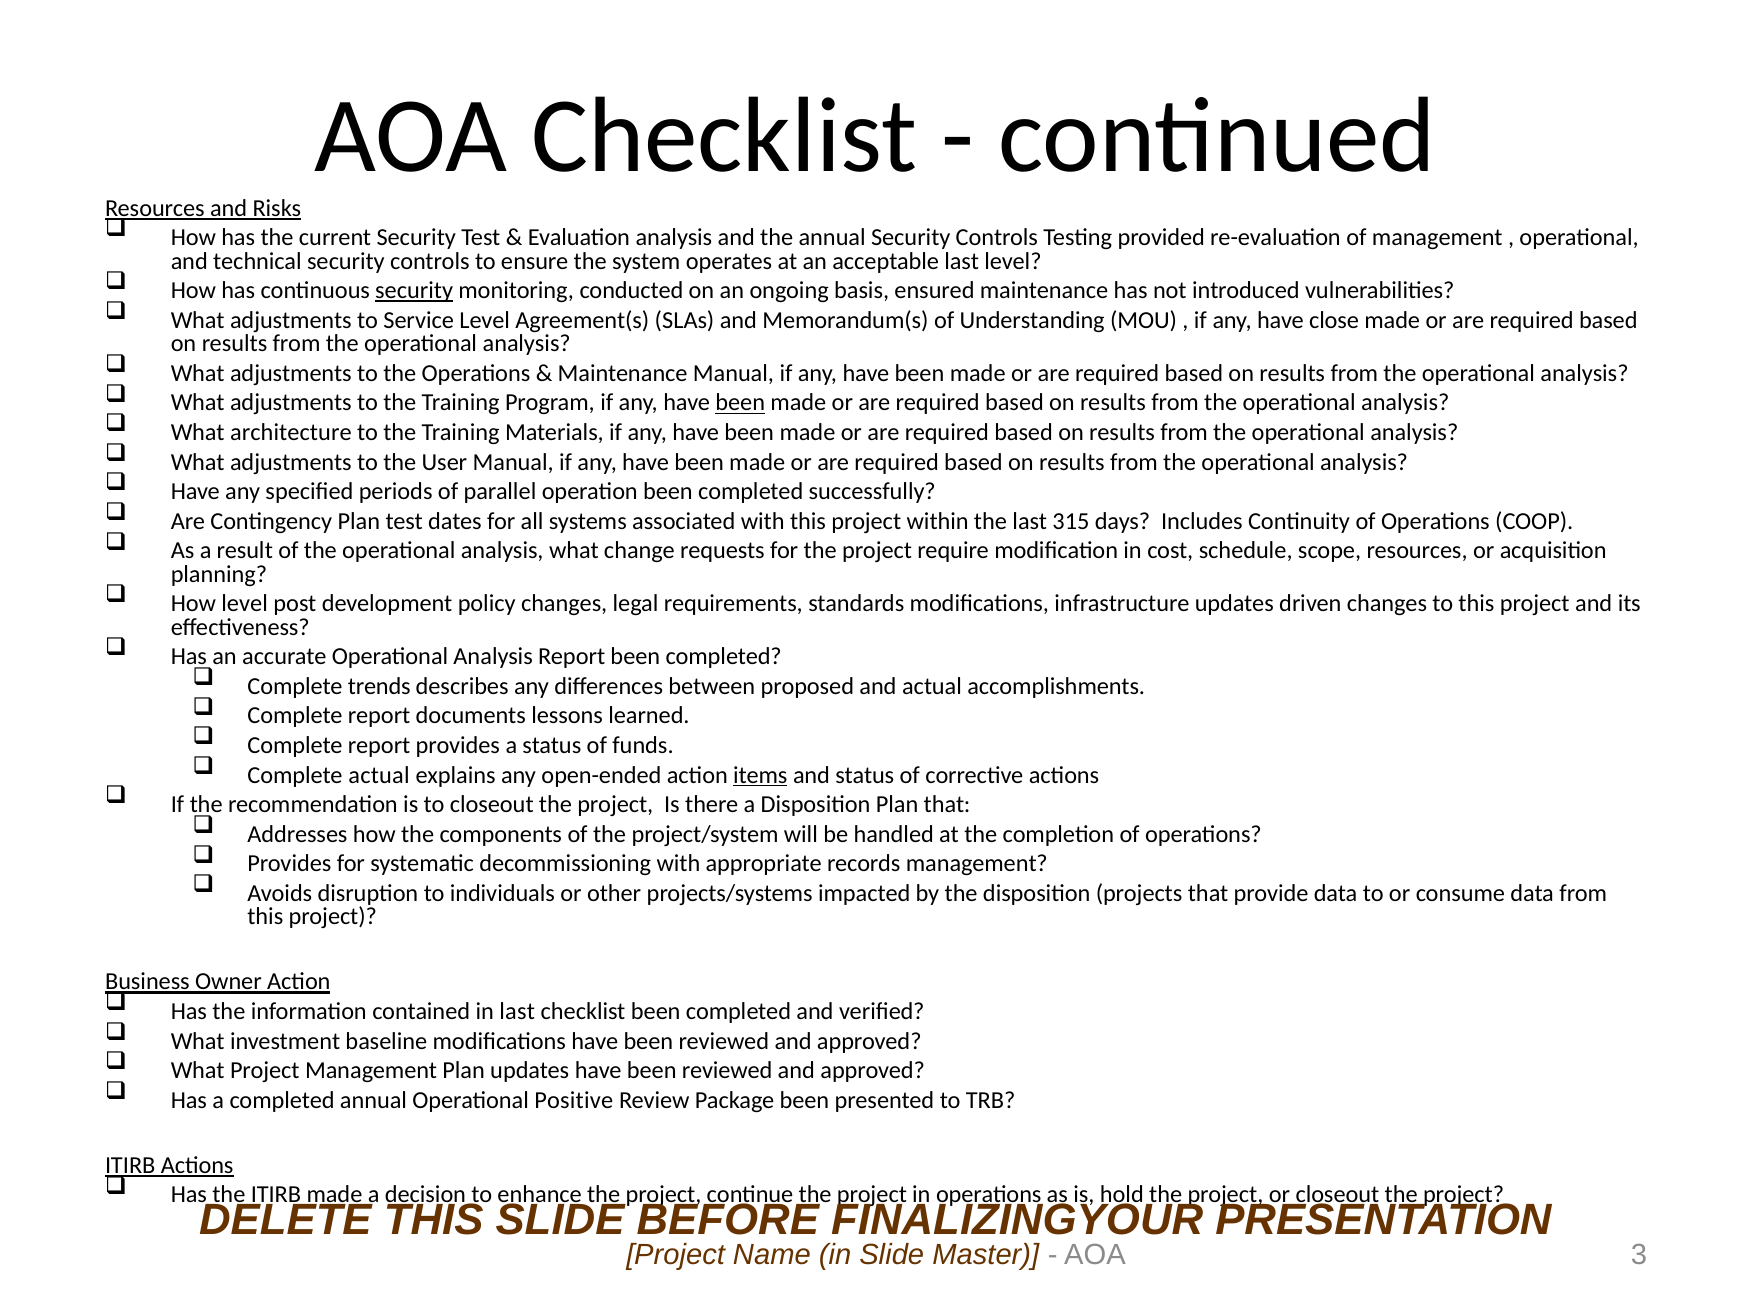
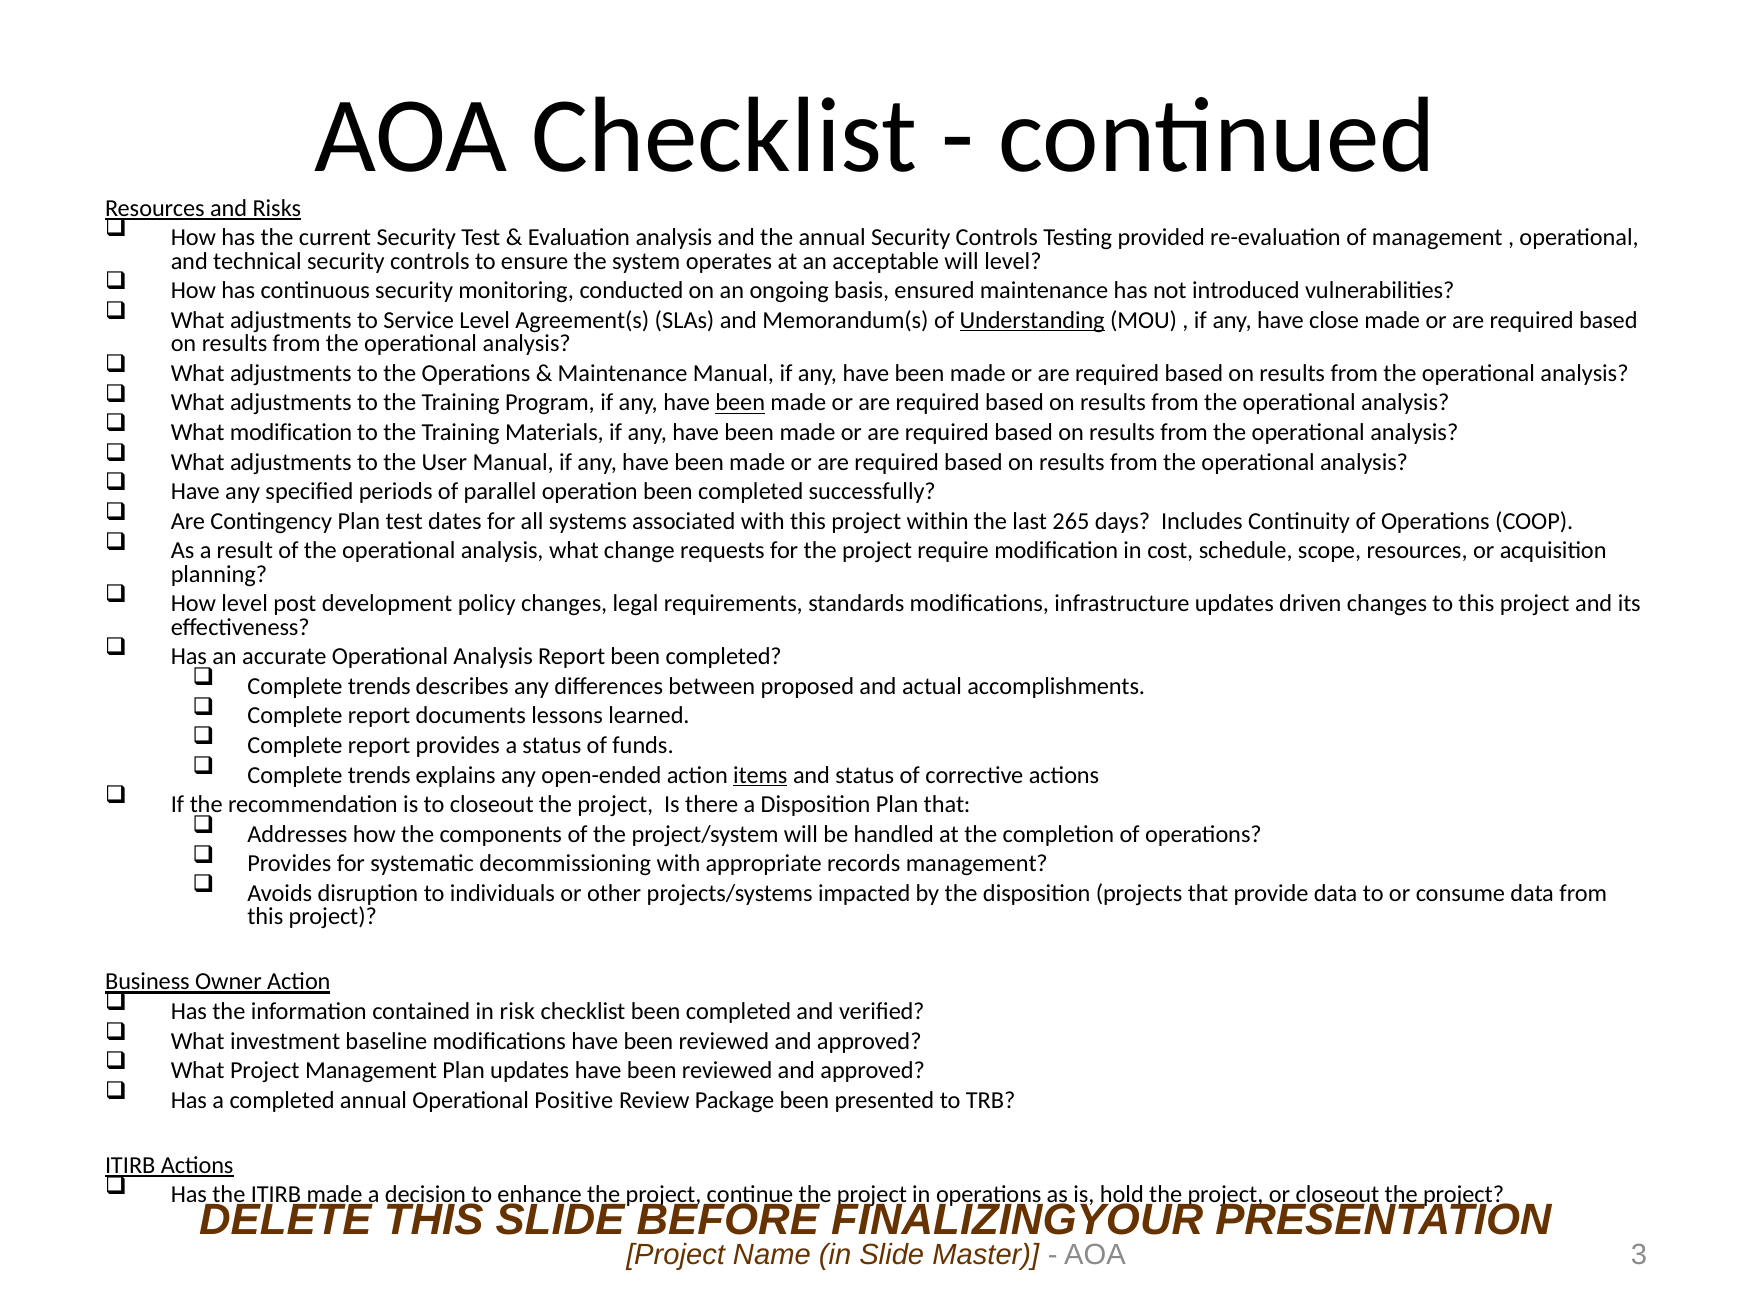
acceptable last: last -> will (962, 261)
security underline: present -> none (414, 291)
Understanding underline: none -> present (1032, 320)
What architecture: architecture -> modification (291, 432)
315: 315 -> 265 (1071, 521)
actual: actual -> trends (379, 775)
in last: last -> risk (517, 1012)
